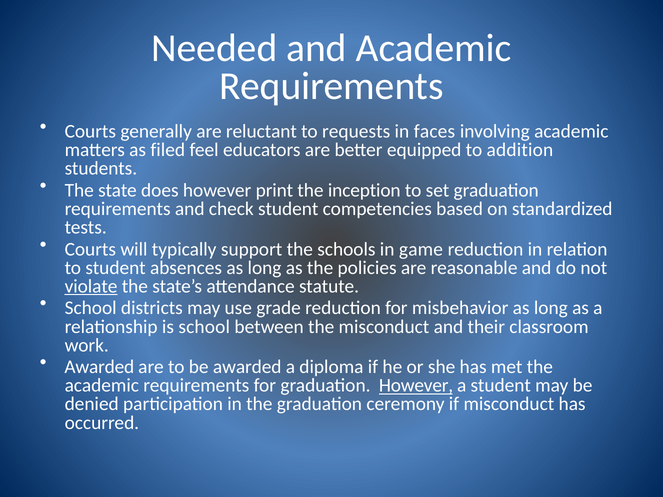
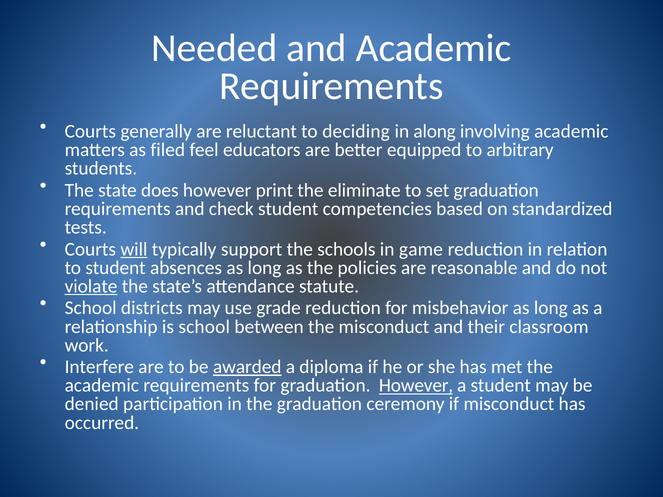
requests: requests -> deciding (356, 132)
faces: faces -> along (435, 132)
addition: addition -> arbitrary (520, 150)
inception: inception -> eliminate (364, 190)
will underline: none -> present (134, 249)
Awarded: Awarded -> Interfere (99, 367)
awarded underline: none -> present (247, 367)
